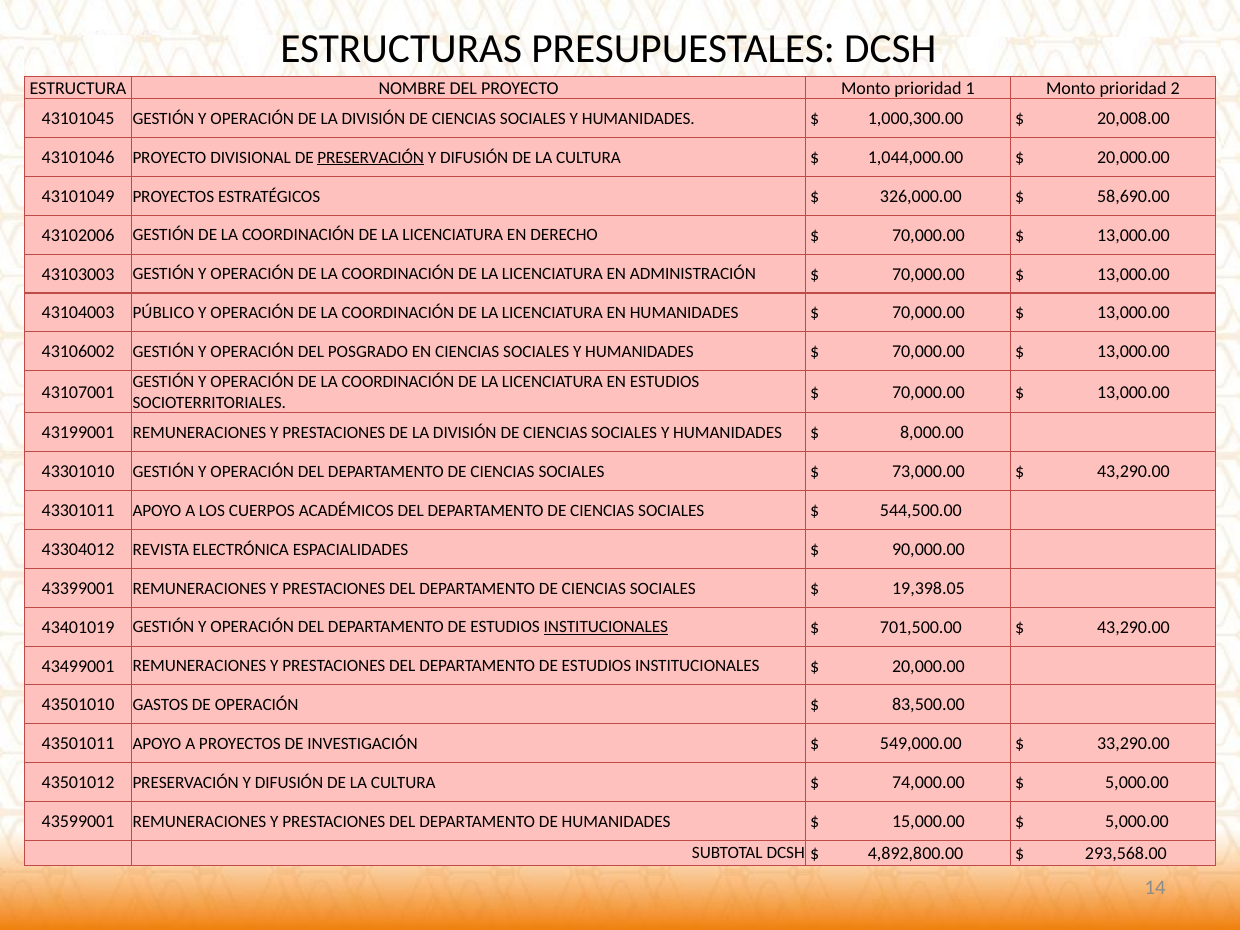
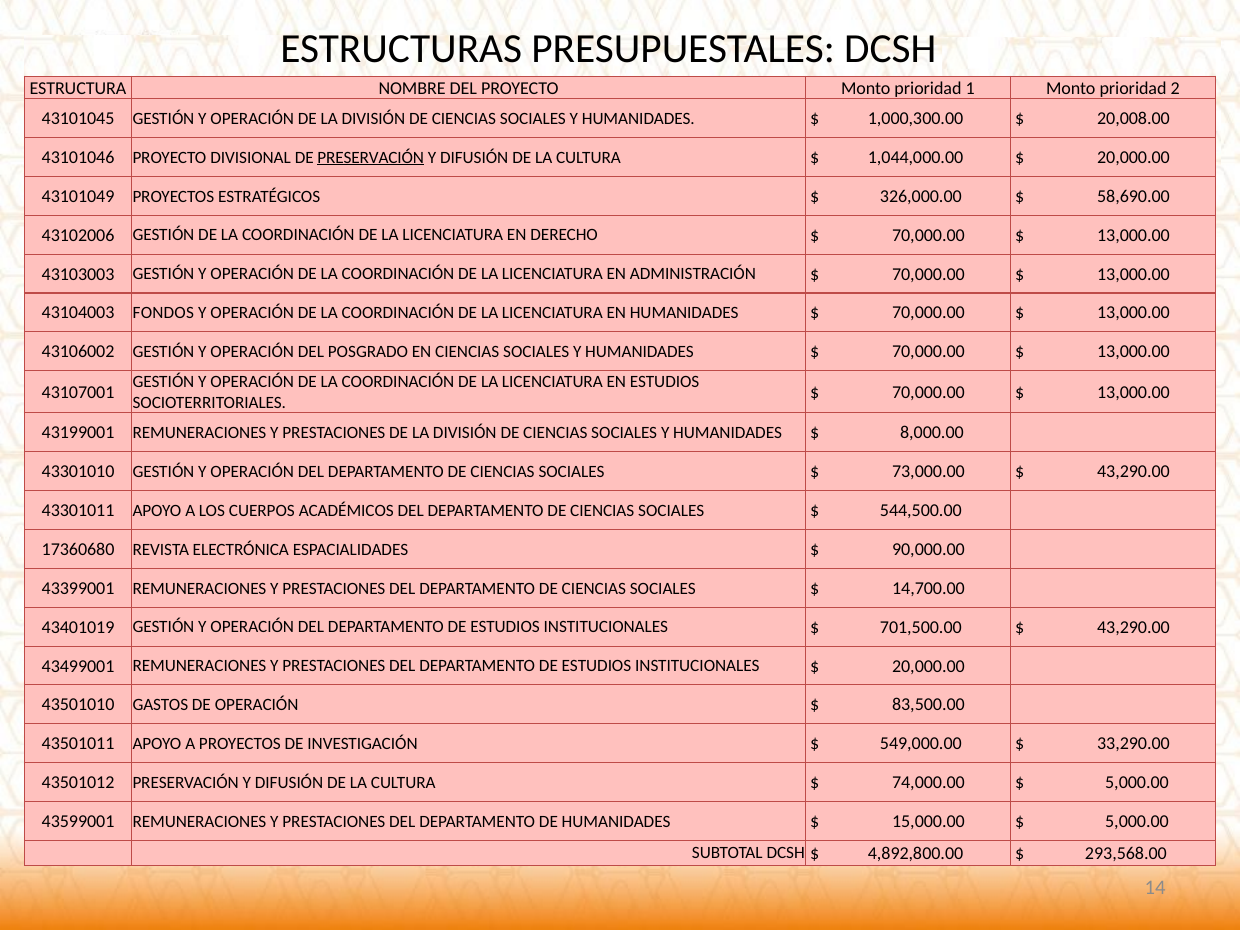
PÚBLICO: PÚBLICO -> FONDOS (163, 313)
43304012: 43304012 -> 17360680 (78, 550)
19,398.05: 19,398.05 -> 14,700.00 (928, 588)
INSTITUCIONALES underline: present -> none (606, 627)
